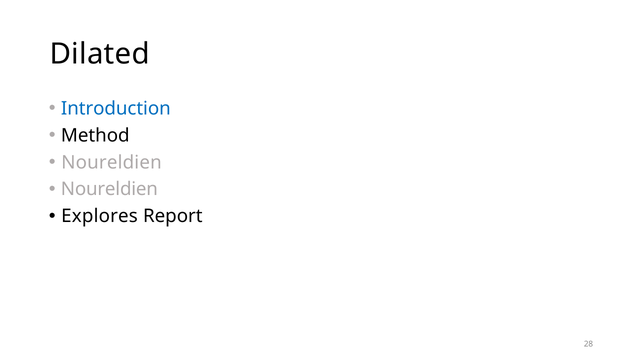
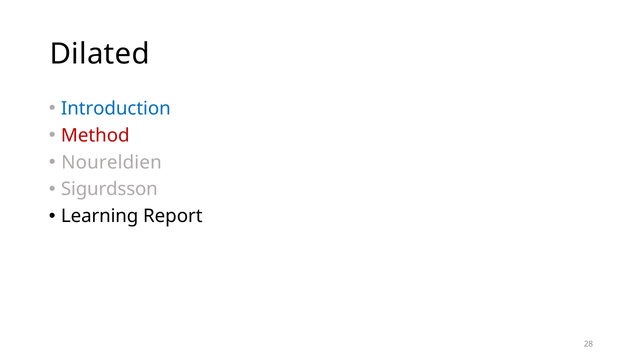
Method colour: black -> red (95, 135)
Noureldien: Noureldien -> Sigurdsson (109, 189)
Explores: Explores -> Learning (100, 216)
